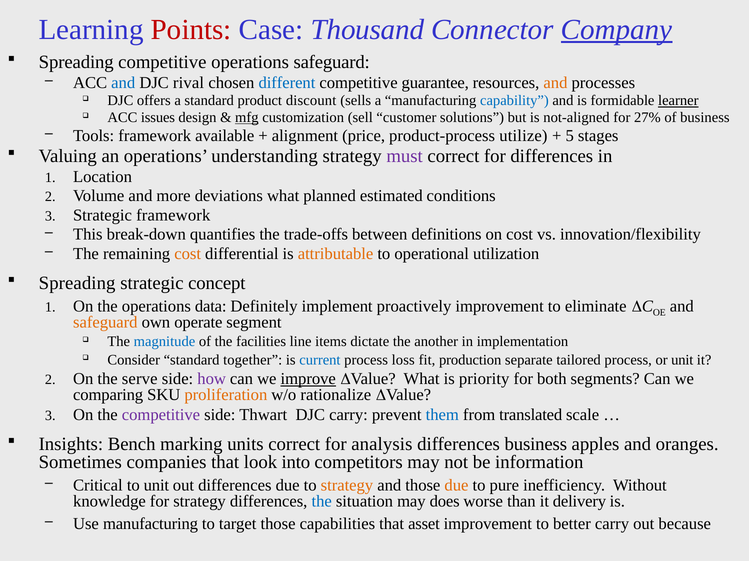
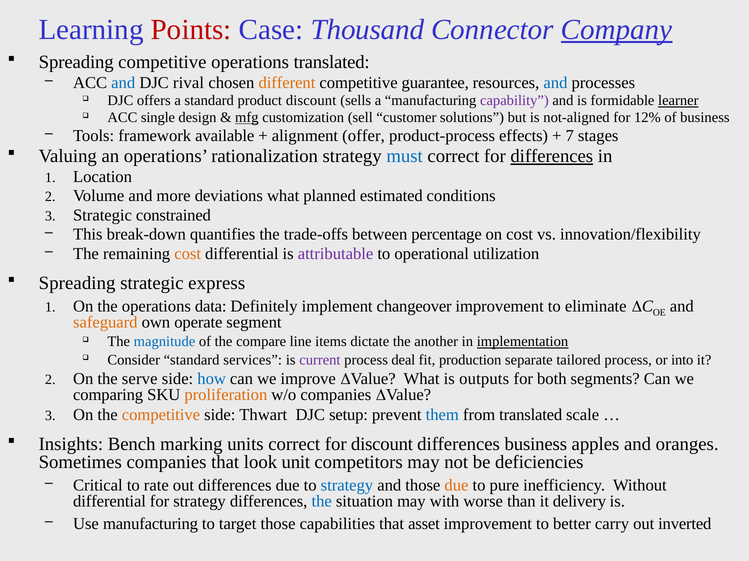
operations safeguard: safeguard -> translated (332, 62)
different colour: blue -> orange (287, 83)
and colour: orange -> blue (555, 83)
capability colour: blue -> purple (514, 101)
issues: issues -> single (158, 118)
27%: 27% -> 12% (647, 118)
price: price -> offer (364, 136)
utilize: utilize -> effects (524, 136)
5: 5 -> 7 (570, 136)
understanding: understanding -> rationalization (265, 156)
must colour: purple -> blue (405, 156)
differences underline: none -> present (552, 156)
Strategic framework: framework -> constrained (173, 215)
definitions: definitions -> percentage (447, 235)
attributable colour: orange -> purple (336, 254)
concept: concept -> express (217, 284)
proactively: proactively -> changeover (414, 306)
facilities: facilities -> compare (261, 342)
implementation underline: none -> present (522, 342)
together: together -> services (253, 360)
current colour: blue -> purple (320, 360)
loss: loss -> deal (403, 360)
or unit: unit -> into (682, 360)
how colour: purple -> blue (212, 379)
improve underline: present -> none (308, 379)
priority: priority -> outputs (484, 379)
w/o rationalize: rationalize -> companies (336, 395)
competitive colour: purple -> orange (161, 415)
DJC carry: carry -> setup (349, 415)
for analysis: analysis -> discount (382, 445)
into: into -> unit (296, 463)
information: information -> deficiencies (539, 463)
to unit: unit -> rate (156, 486)
strategy colour: orange -> blue (347, 486)
knowledge: knowledge -> differential (109, 502)
does: does -> with (445, 502)
because: because -> inverted (685, 524)
